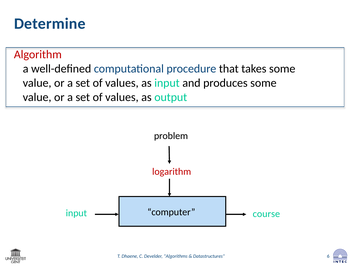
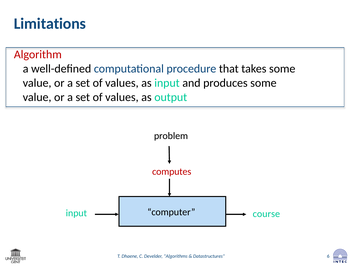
Determine: Determine -> Limitations (50, 24)
logarithm: logarithm -> computes (172, 172)
